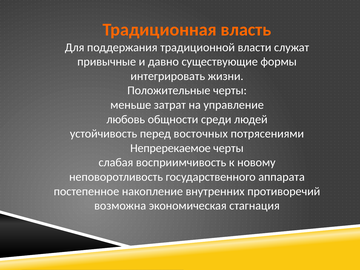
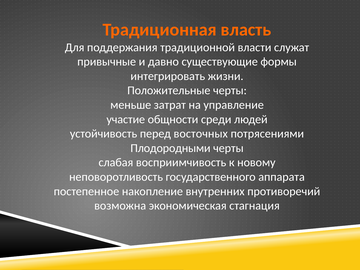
любовь: любовь -> участие (126, 119)
Непререкаемое: Непререкаемое -> Плодородными (170, 148)
